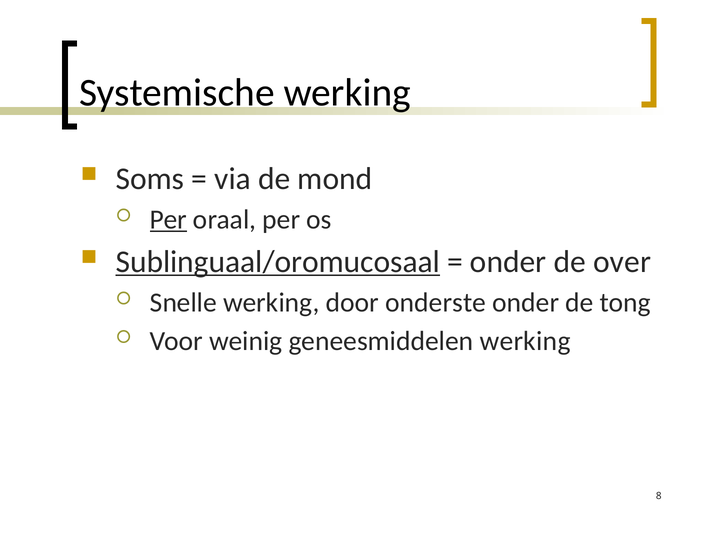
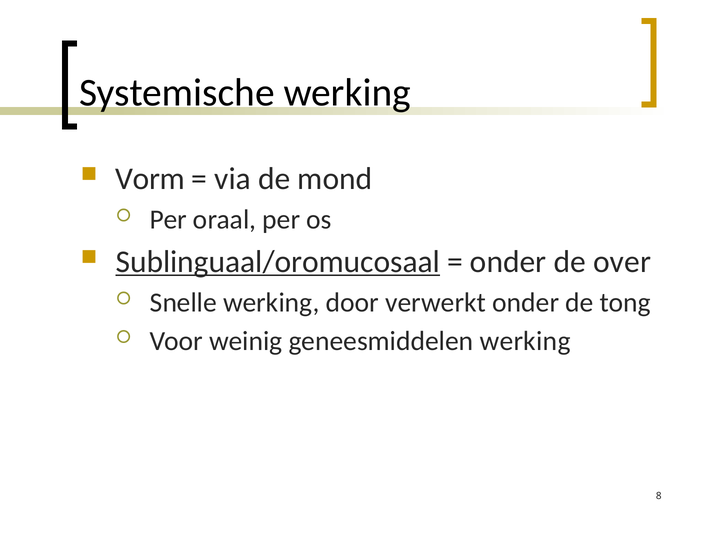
Soms: Soms -> Vorm (150, 179)
Per underline: present -> none (168, 219)
onderste: onderste -> verwerkt (436, 302)
